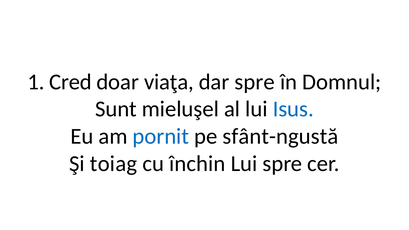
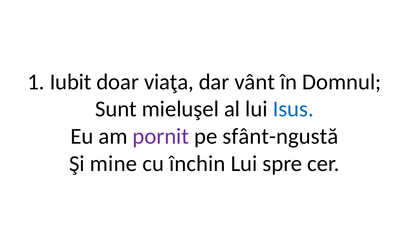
Cred: Cred -> Iubit (71, 82)
dar spre: spre -> vânt (255, 82)
pornit colour: blue -> purple (161, 136)
toiag: toiag -> mine (114, 164)
